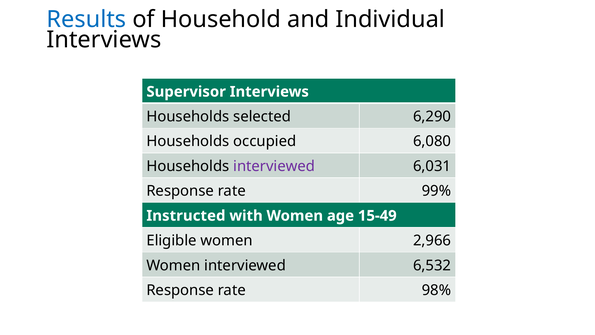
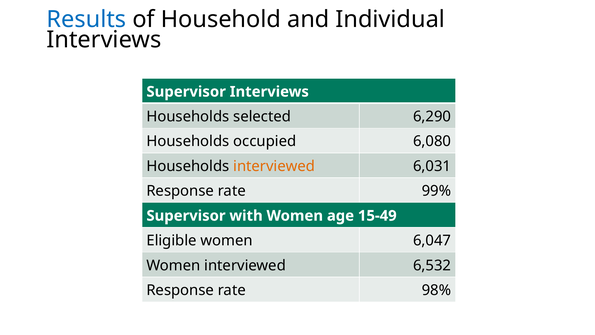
interviewed colour: purple -> orange (274, 166)
Instructed: Instructed -> Supervisor (186, 216)
2,966: 2,966 -> 6,047 (432, 240)
